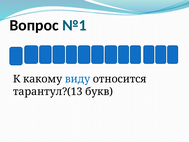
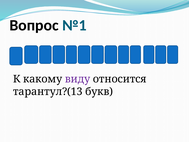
виду colour: blue -> purple (78, 79)
